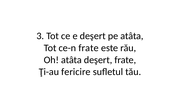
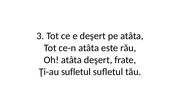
ce-n frate: frate -> atâta (89, 48)
Ţi-au fericire: fericire -> sufletul (76, 72)
